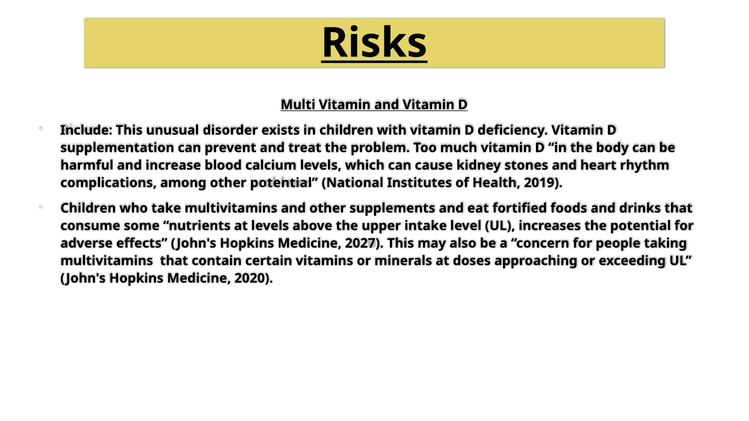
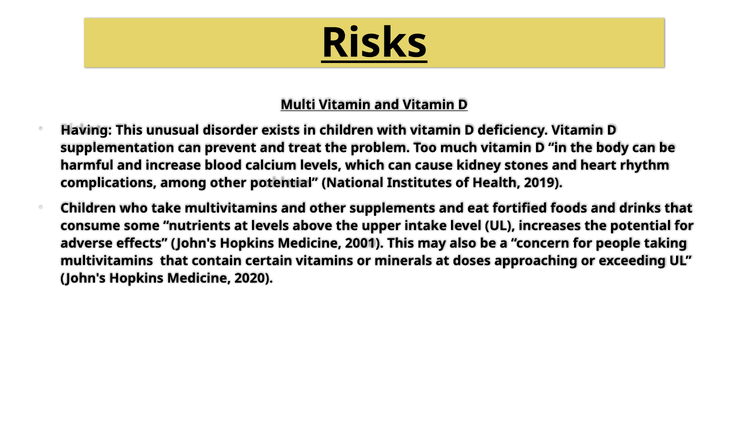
Include: Include -> Having (86, 130)
2027: 2027 -> 2001 (364, 243)
